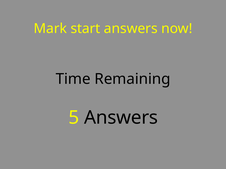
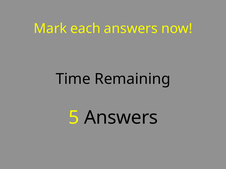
start: start -> each (85, 29)
